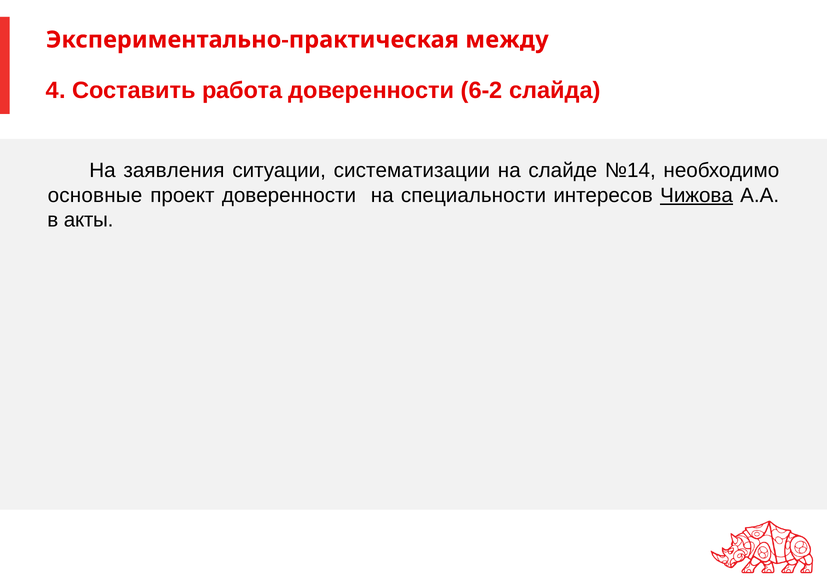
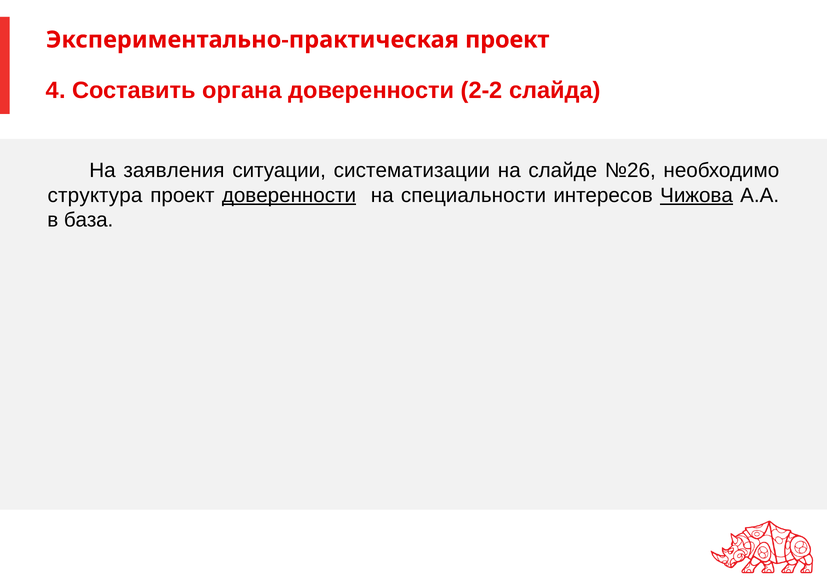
Экспериментально-практическая между: между -> проект (507, 40)
работа: работа -> органа (242, 91)
6-2: 6-2 -> 2-2 (482, 91)
№14: №14 -> №26 (630, 170)
основные: основные -> структура (95, 195)
доверенности underline: none -> present (289, 195)
акты: акты -> база (89, 220)
